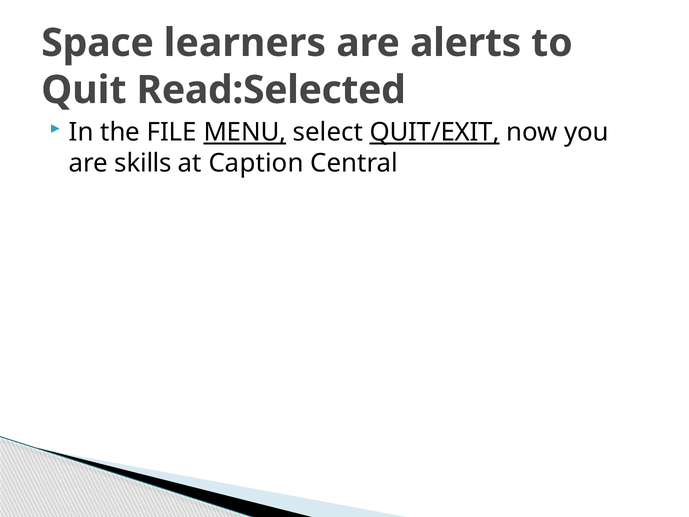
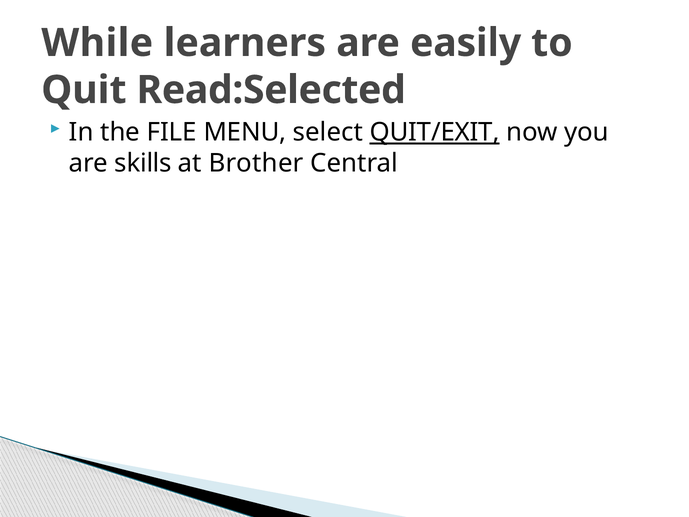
Space: Space -> While (97, 43)
alerts: alerts -> easily (466, 43)
MENU underline: present -> none (245, 132)
Caption: Caption -> Brother (256, 163)
